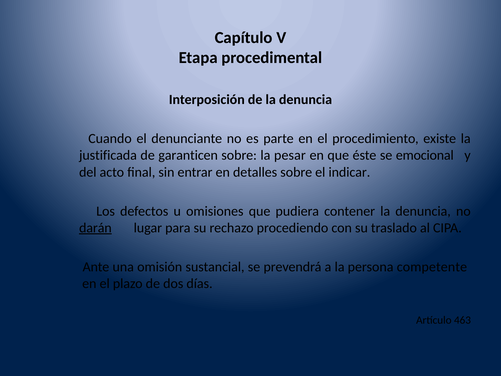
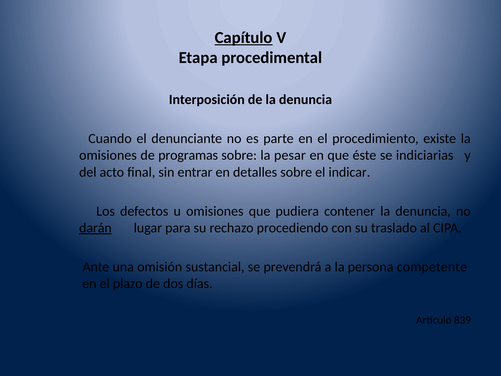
Capítulo underline: none -> present (244, 38)
justificada: justificada -> omisiones (108, 155)
garanticen: garanticen -> programas (188, 155)
emocional: emocional -> indiciarias (425, 155)
463: 463 -> 839 (462, 320)
